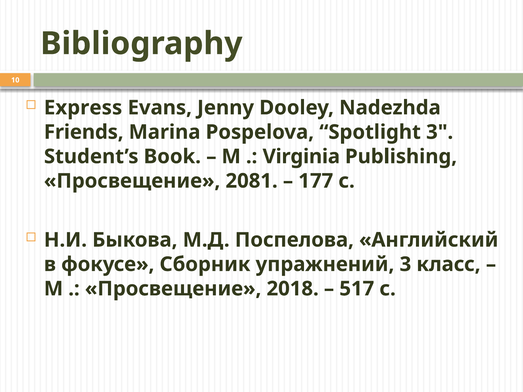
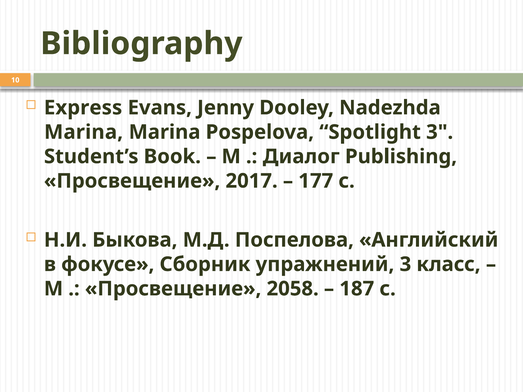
Friends: Friends -> Marina (84, 132)
Virginia: Virginia -> Диалог (301, 157)
2081: 2081 -> 2017 (252, 181)
2018: 2018 -> 2058 (293, 289)
517: 517 -> 187 (357, 289)
